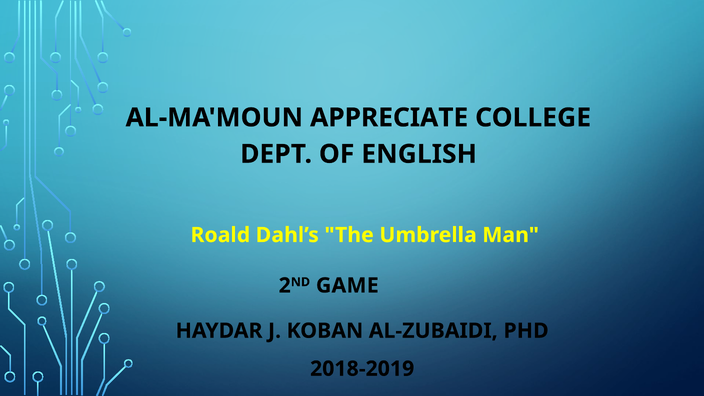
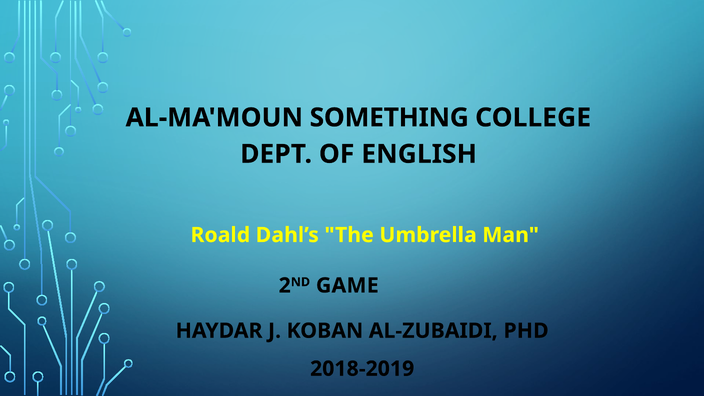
APPRECIATE: APPRECIATE -> SOMETHING (389, 118)
